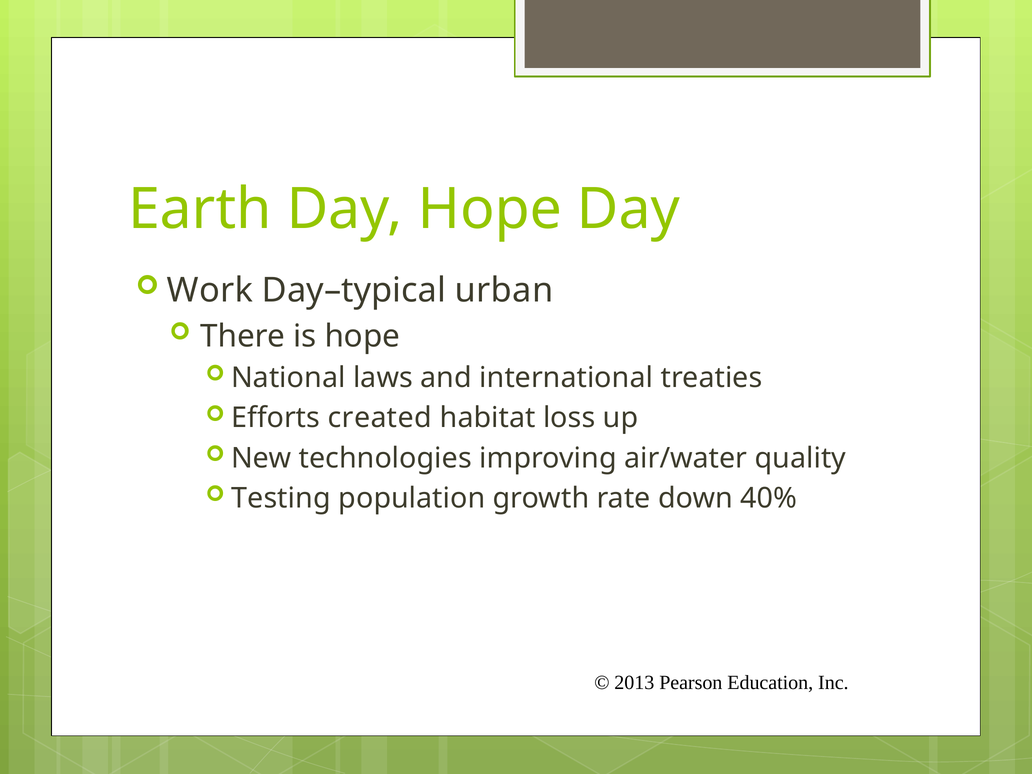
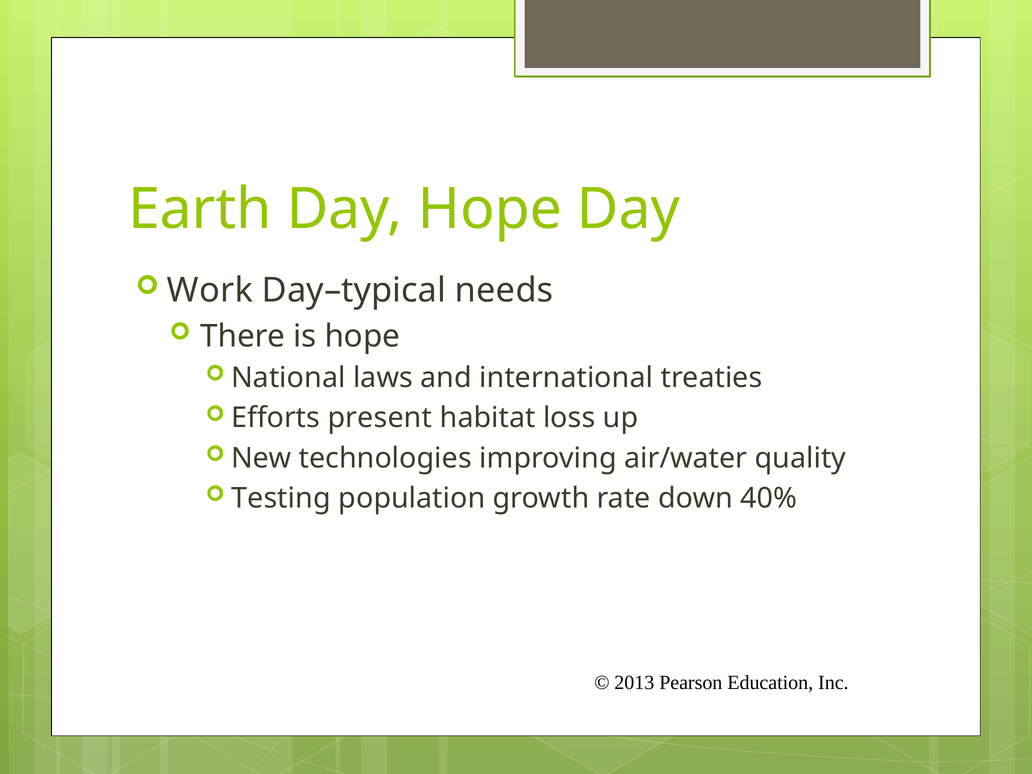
urban: urban -> needs (504, 290)
created: created -> present (380, 418)
